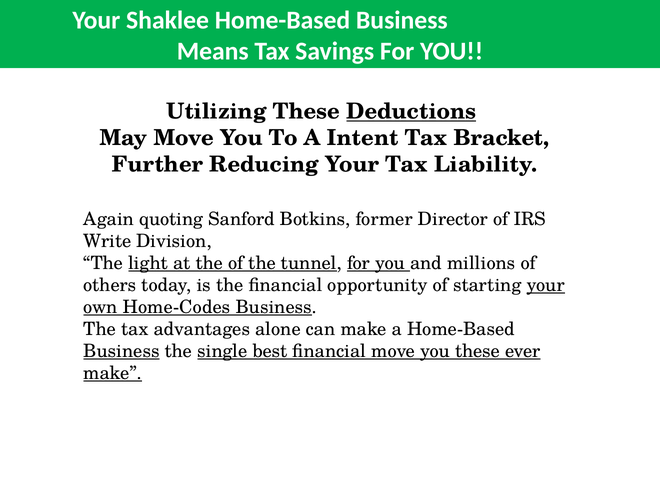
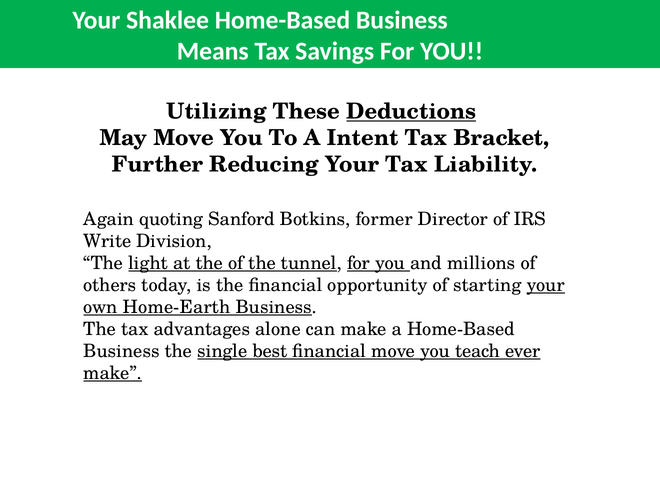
Home-Codes: Home-Codes -> Home-Earth (177, 307)
Business underline: present -> none (122, 351)
you these: these -> teach (478, 351)
